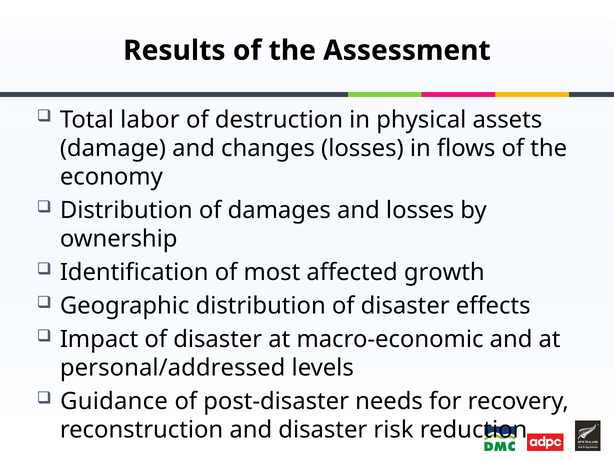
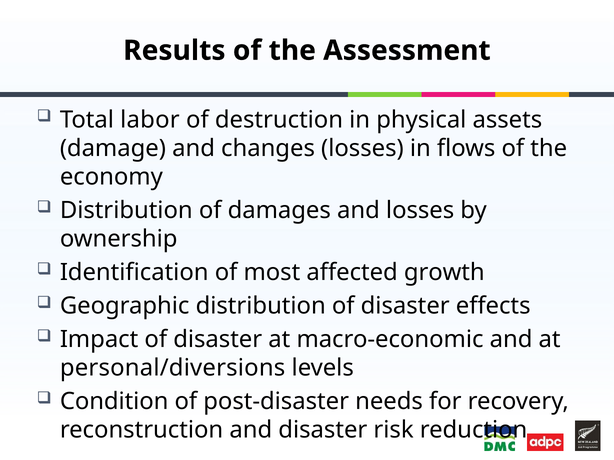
personal/addressed: personal/addressed -> personal/diversions (173, 368)
Guidance: Guidance -> Condition (114, 402)
